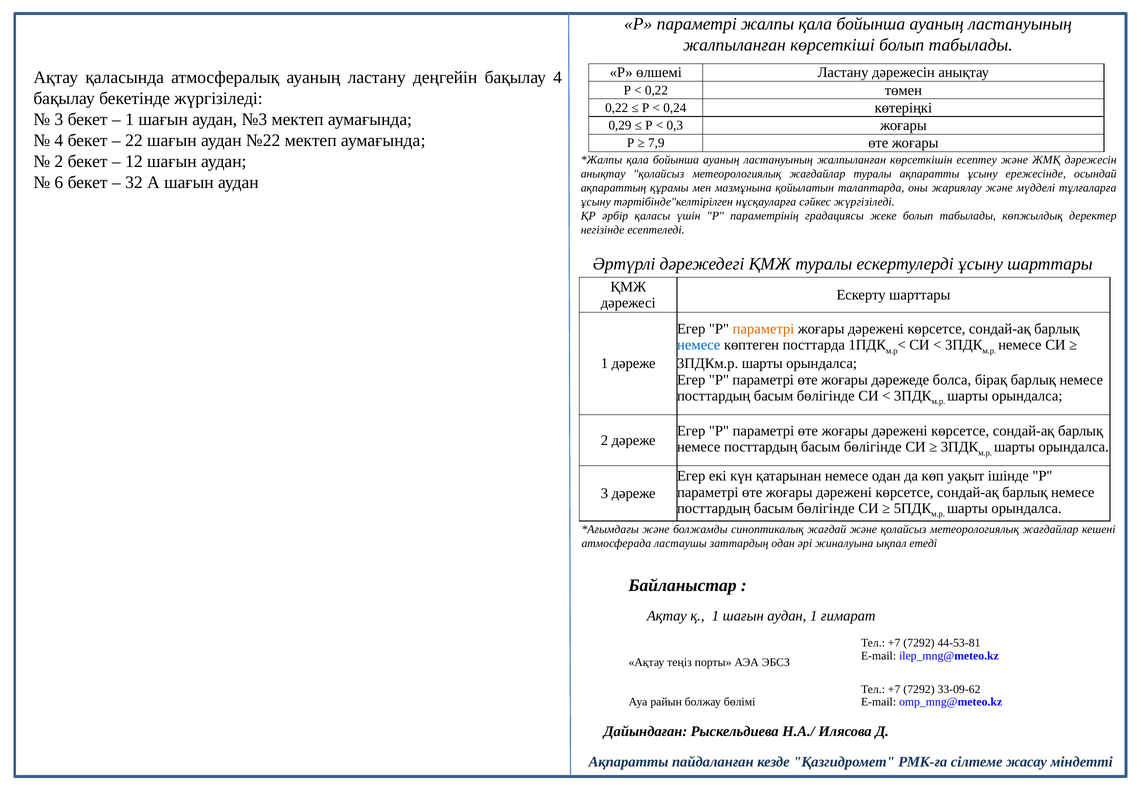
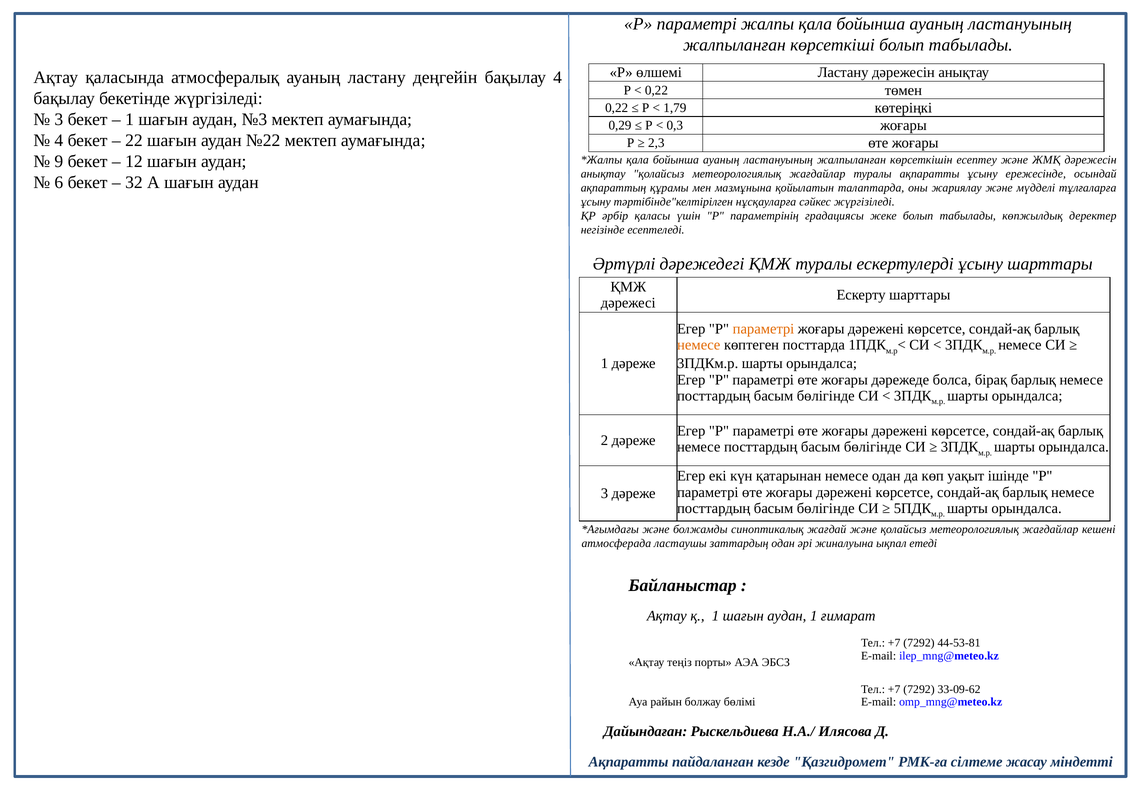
0,24: 0,24 -> 1,79 (675, 108)
7,9: 7,9 -> 2,3 (656, 143)
2: 2 -> 9 (59, 161)
немесе colour: blue -> orange (699, 345)
